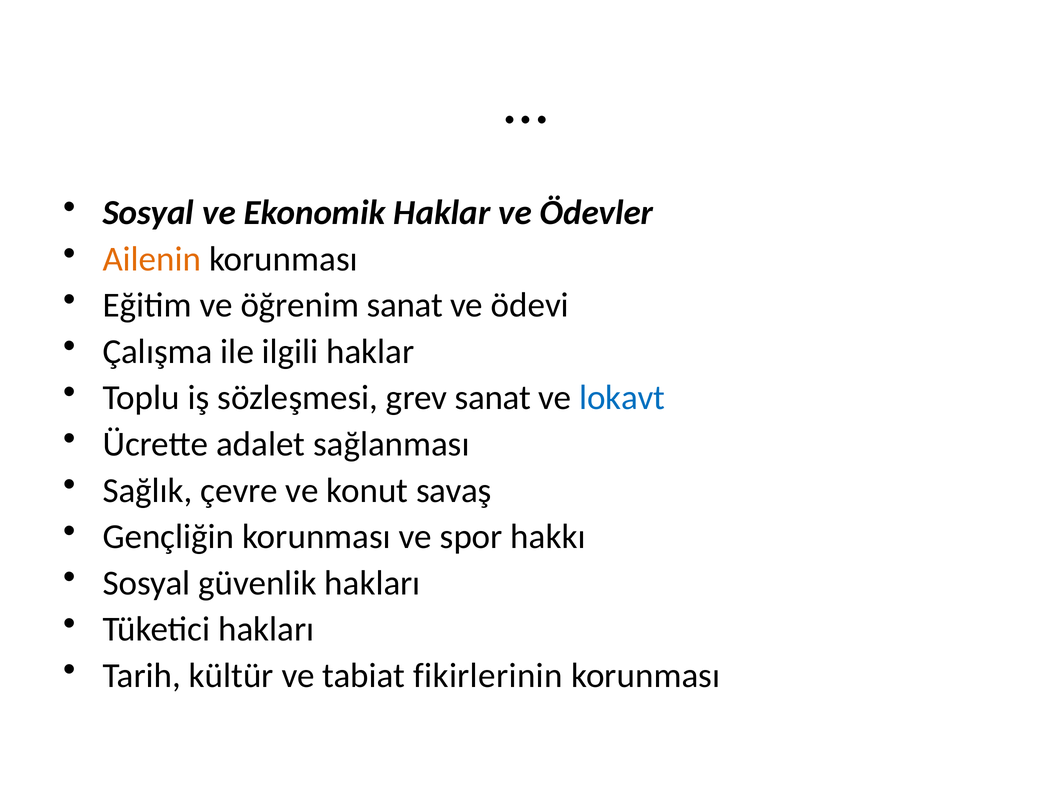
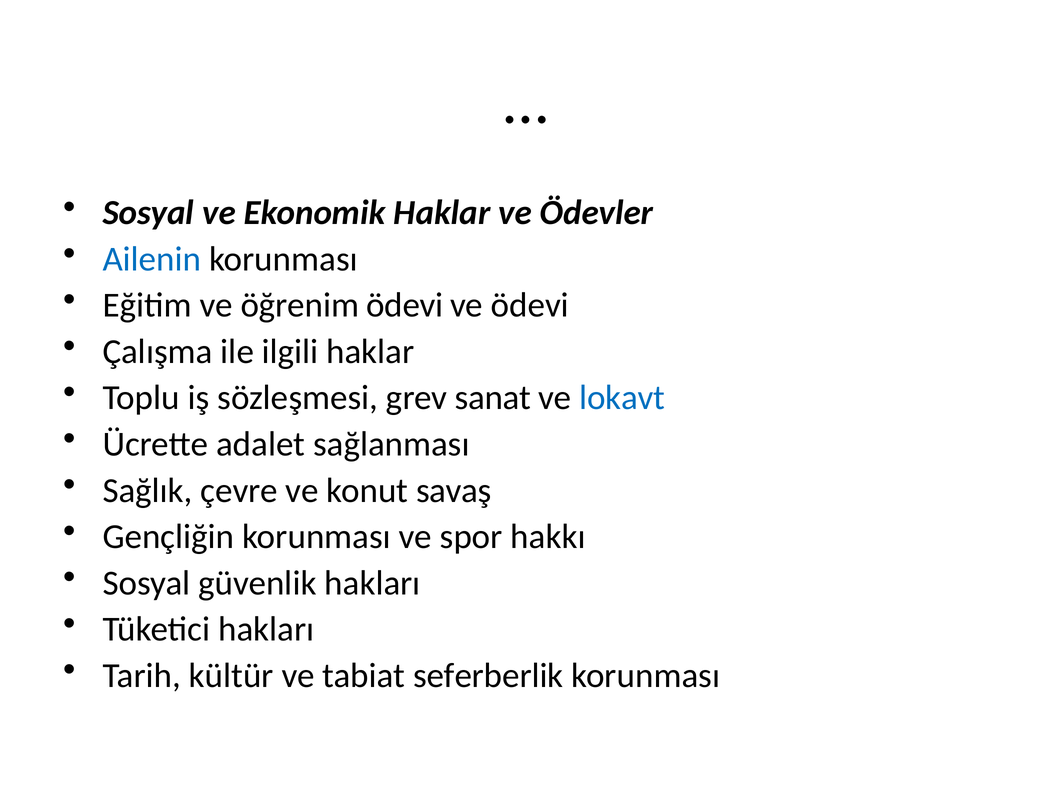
Ailenin colour: orange -> blue (152, 259)
öğrenim sanat: sanat -> ödevi (405, 305)
fikirlerinin: fikirlerinin -> seferberlik (488, 675)
